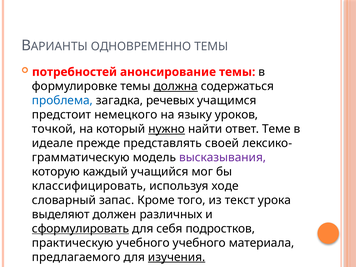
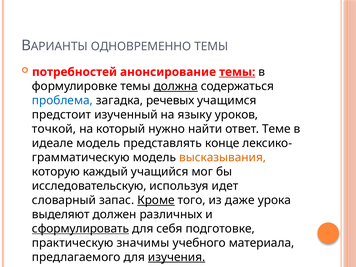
темы underline: none -> present (237, 72)
немецкого: немецкого -> изученный (126, 115)
нужно underline: present -> none (167, 129)
идеале прежде: прежде -> модель (98, 143)
своей: своей -> конце (222, 143)
высказывания colour: purple -> orange (223, 157)
классифицировать: классифицировать -> исследовательскую (89, 186)
ходе: ходе -> идет (225, 186)
Кроме underline: none -> present (156, 200)
текст: текст -> даже (240, 200)
подростков: подростков -> подготовке (220, 229)
практическую учебного: учебного -> значимы (143, 243)
